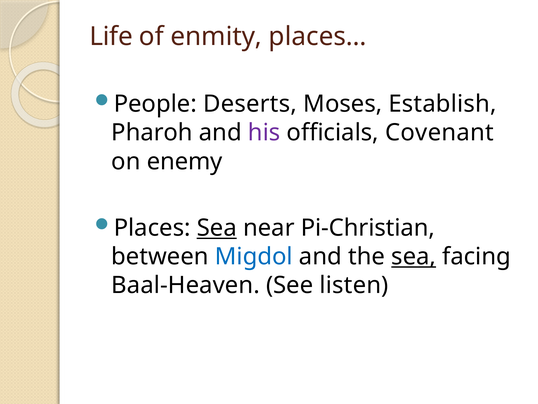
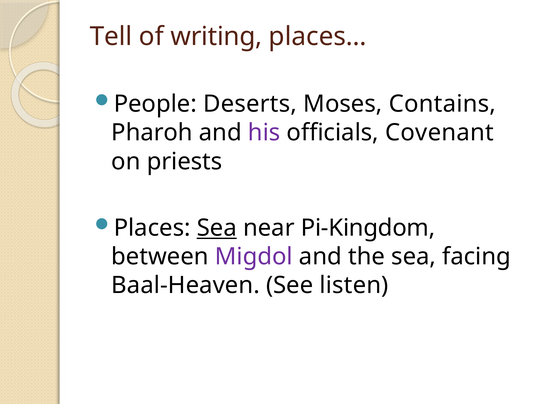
Life: Life -> Tell (111, 36)
enmity: enmity -> writing (216, 36)
Establish: Establish -> Contains (442, 104)
enemy: enemy -> priests (184, 161)
Pi-Christian: Pi-Christian -> Pi-Kingdom (368, 228)
Migdol colour: blue -> purple (254, 256)
sea underline: present -> none (414, 256)
